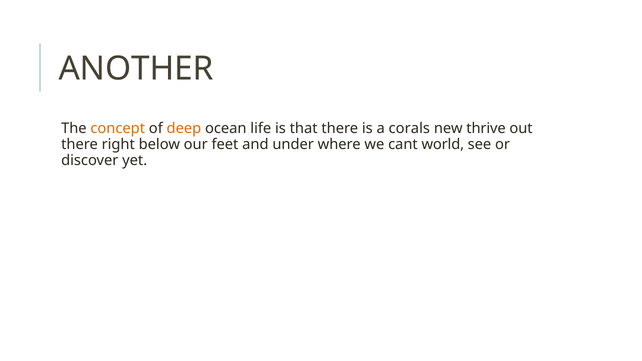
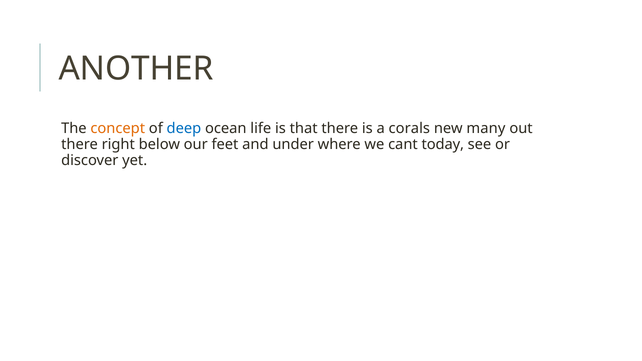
deep colour: orange -> blue (184, 129)
thrive: thrive -> many (486, 129)
world: world -> today (443, 145)
